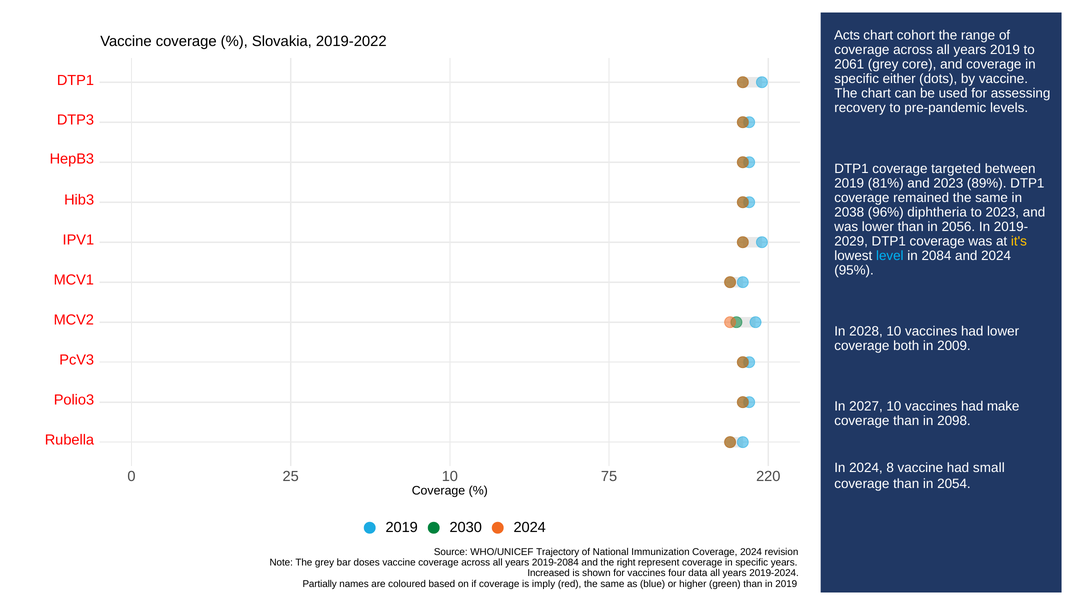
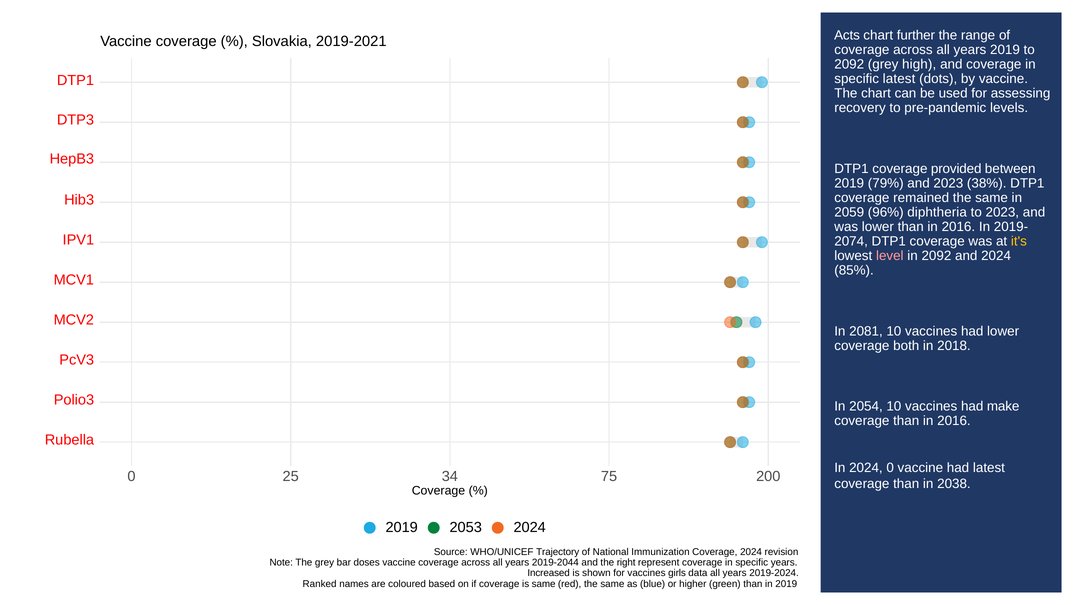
cohort: cohort -> further (916, 35)
2019-2022: 2019-2022 -> 2019-2021 (351, 42)
2061: 2061 -> 2092 (849, 64)
core: core -> high (919, 64)
specific either: either -> latest (899, 79)
targeted: targeted -> provided (956, 169)
81%: 81% -> 79% (886, 183)
89%: 89% -> 38% (987, 183)
2038: 2038 -> 2059 (849, 212)
lower than in 2056: 2056 -> 2016 (958, 227)
2029: 2029 -> 2074 (851, 241)
level colour: light blue -> pink (890, 256)
in 2084: 2084 -> 2092 (936, 256)
95%: 95% -> 85% (854, 270)
2028: 2028 -> 2081 (866, 331)
2009: 2009 -> 2018 (954, 345)
2027: 2027 -> 2054 (866, 406)
coverage than in 2098: 2098 -> 2016 (954, 421)
2024 8: 8 -> 0 (890, 467)
had small: small -> latest (989, 467)
25 10: 10 -> 34 (450, 476)
220: 220 -> 200 (768, 476)
2054: 2054 -> 2038 (954, 484)
2030: 2030 -> 2053 (466, 527)
2019-2084: 2019-2084 -> 2019-2044 (555, 562)
four: four -> girls (677, 573)
Partially: Partially -> Ranked (320, 583)
is imply: imply -> same (544, 583)
